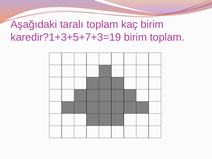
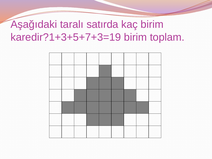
taralı toplam: toplam -> satırda (102, 24)
